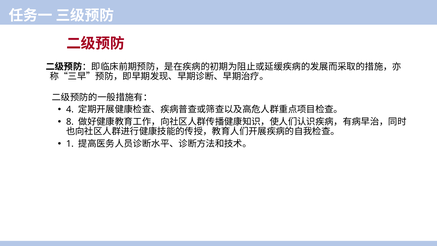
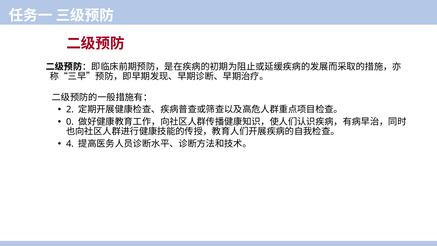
4: 4 -> 2 (70, 110)
8: 8 -> 0 (70, 122)
1: 1 -> 4 (70, 144)
